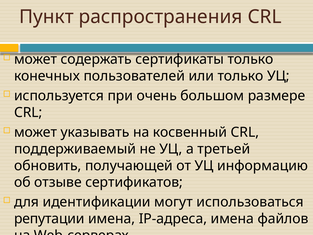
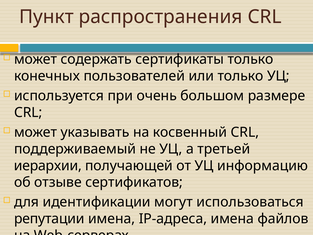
обновить: обновить -> иерархии (48, 165)
